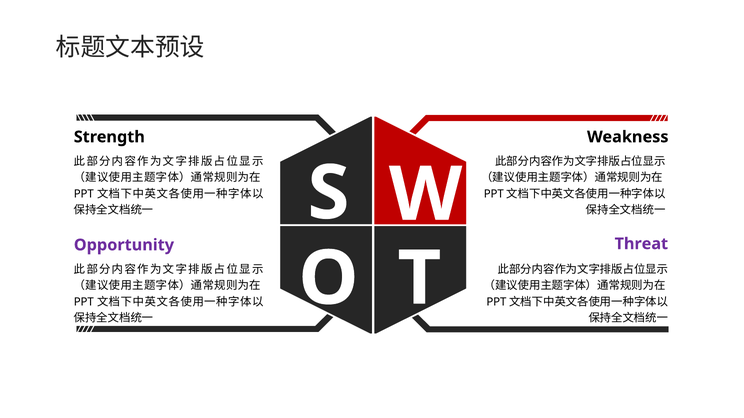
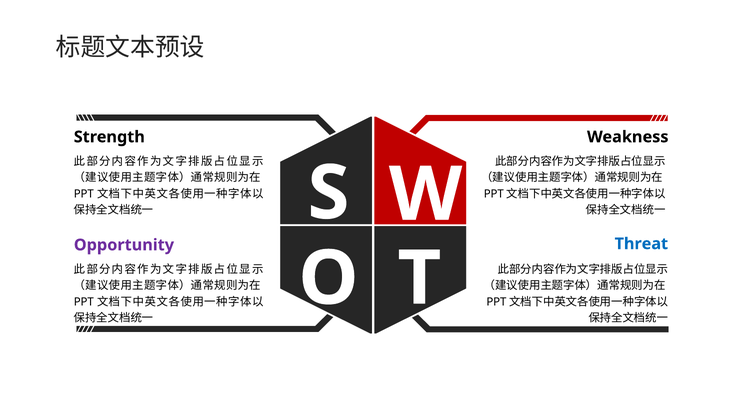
Threat colour: purple -> blue (641, 244)
